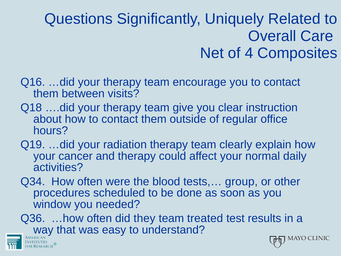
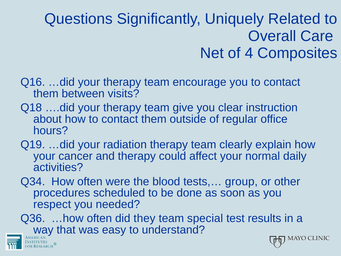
window: window -> respect (52, 204)
treated: treated -> special (205, 218)
